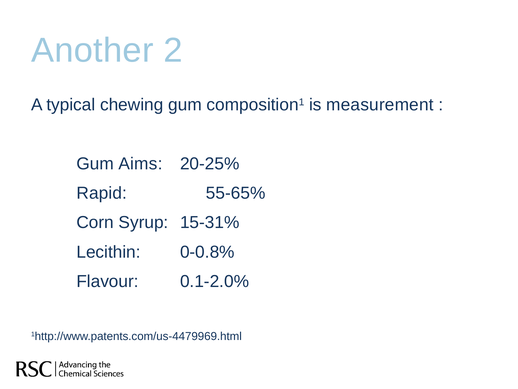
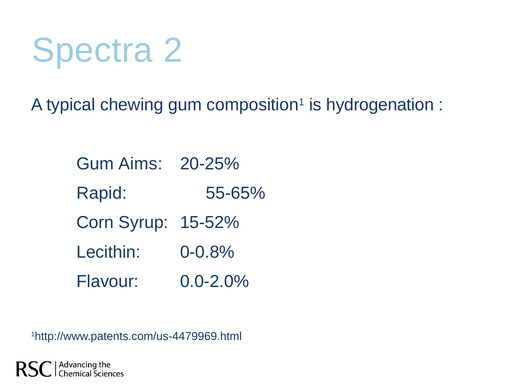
Another: Another -> Spectra (92, 50)
measurement: measurement -> hydrogenation (380, 105)
15-31%: 15-31% -> 15-52% (210, 222)
0.1-2.0%: 0.1-2.0% -> 0.0-2.0% (215, 281)
